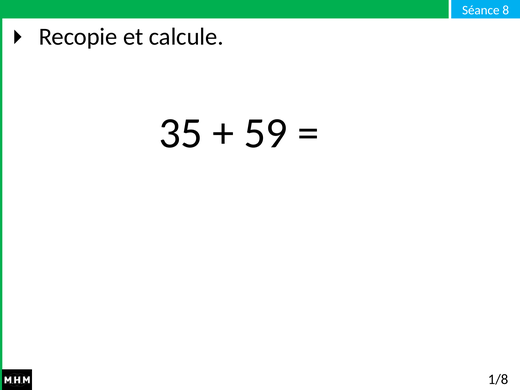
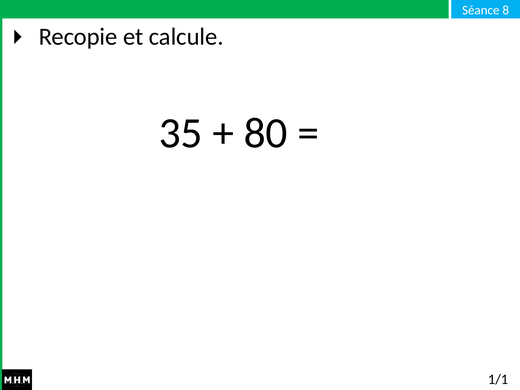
59: 59 -> 80 (266, 133)
1/8: 1/8 -> 1/1 (498, 379)
